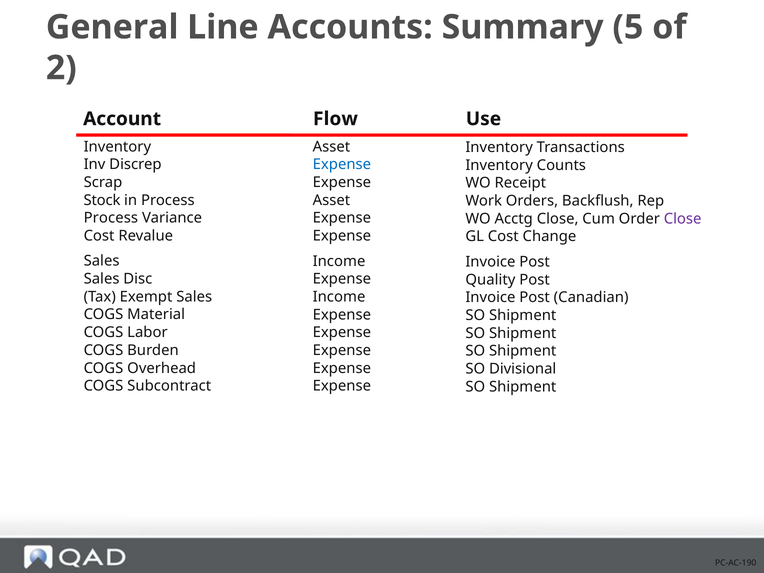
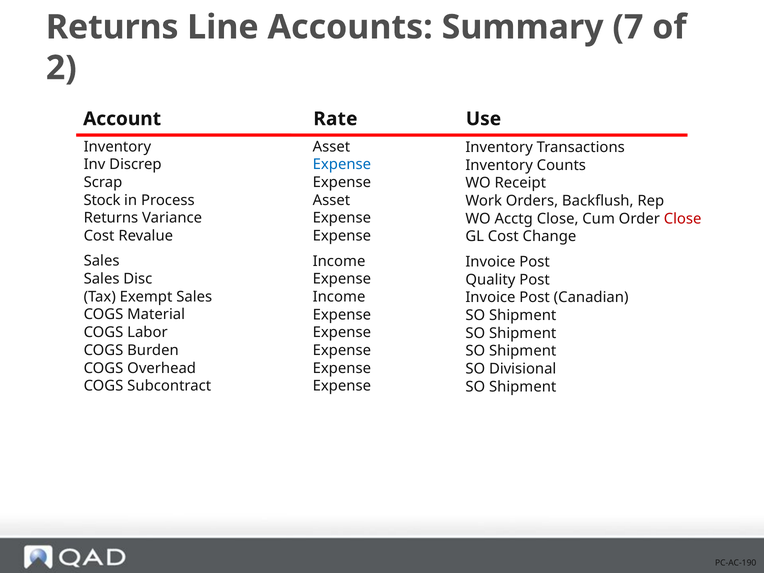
General: General -> Returns (112, 27)
5: 5 -> 7 (628, 27)
Flow: Flow -> Rate (335, 119)
Process: Process -> Returns (111, 218)
Close colour: purple -> red (683, 219)
